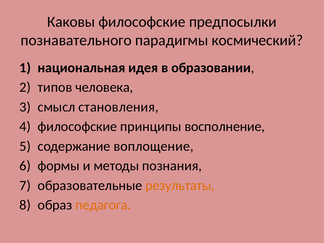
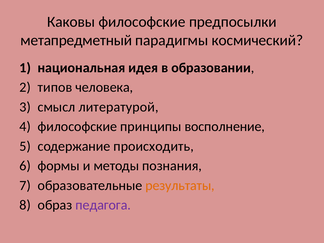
познавательного: познавательного -> метапредметный (76, 40)
становления: становления -> литературой (119, 107)
воплощение: воплощение -> происходить (154, 146)
педагога colour: orange -> purple (103, 205)
